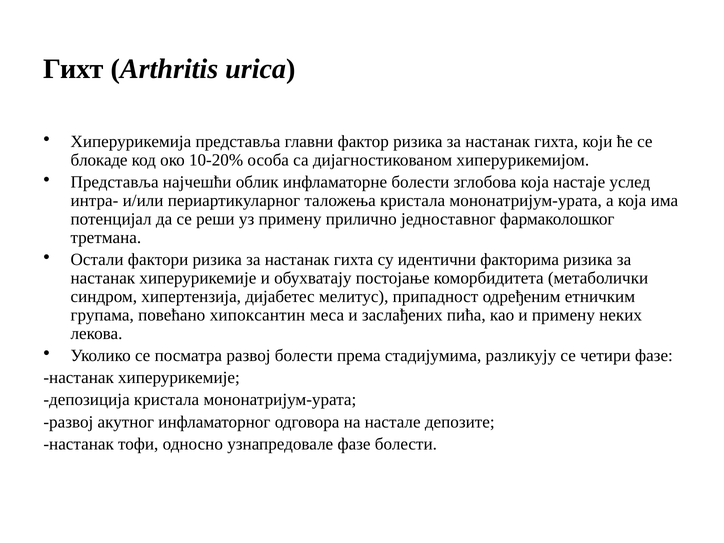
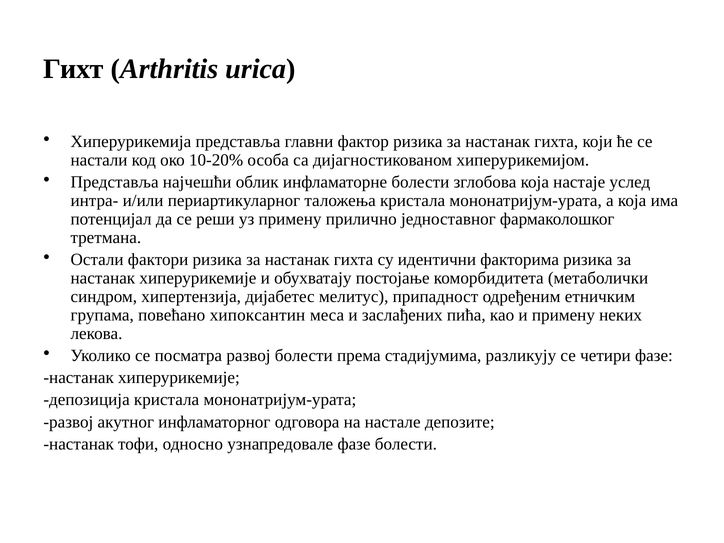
блокаде: блокаде -> настали (99, 160)
